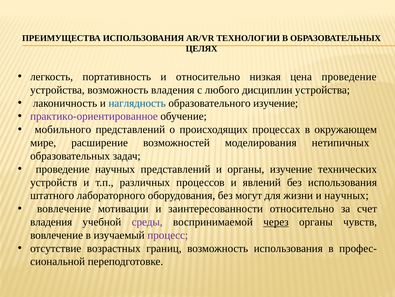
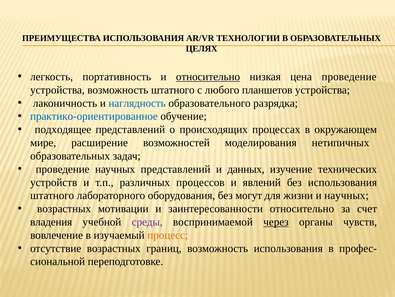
относительно underline: none -> present (208, 77)
возможность владения: владения -> штатного (173, 90)
дисциплин: дисциплин -> планшетов (267, 90)
образовательного изучение: изучение -> разрядка (276, 103)
практико-ориентированное colour: purple -> blue (94, 116)
мобильного: мобильного -> подходящее (63, 129)
и органы: органы -> данных (246, 169)
вовлечение: вовлечение -> возрастных (64, 208)
процесс colour: purple -> orange (168, 235)
